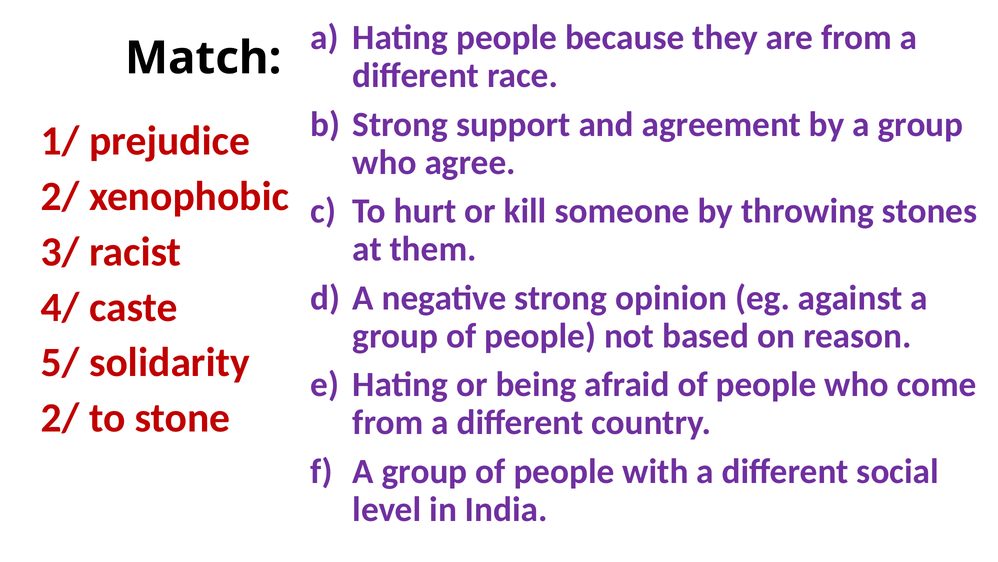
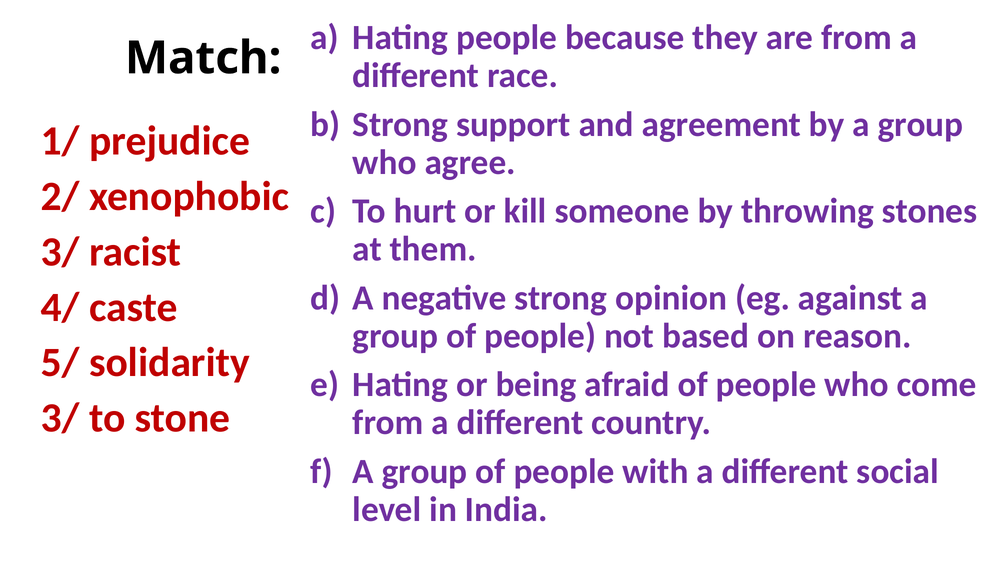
2/: 2/ -> 3/ (60, 418)
